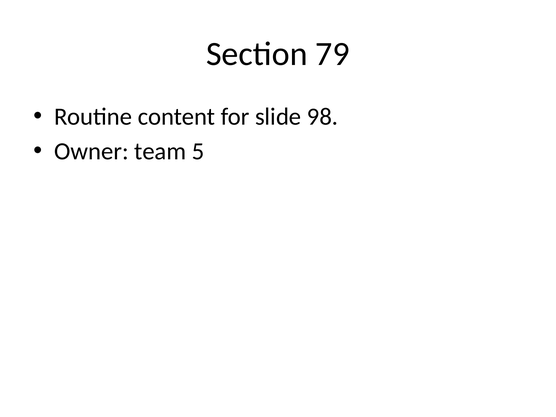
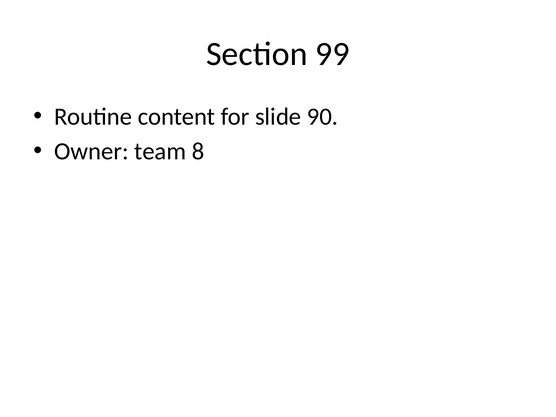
79: 79 -> 99 (332, 54)
98: 98 -> 90 (323, 117)
5: 5 -> 8 (198, 151)
